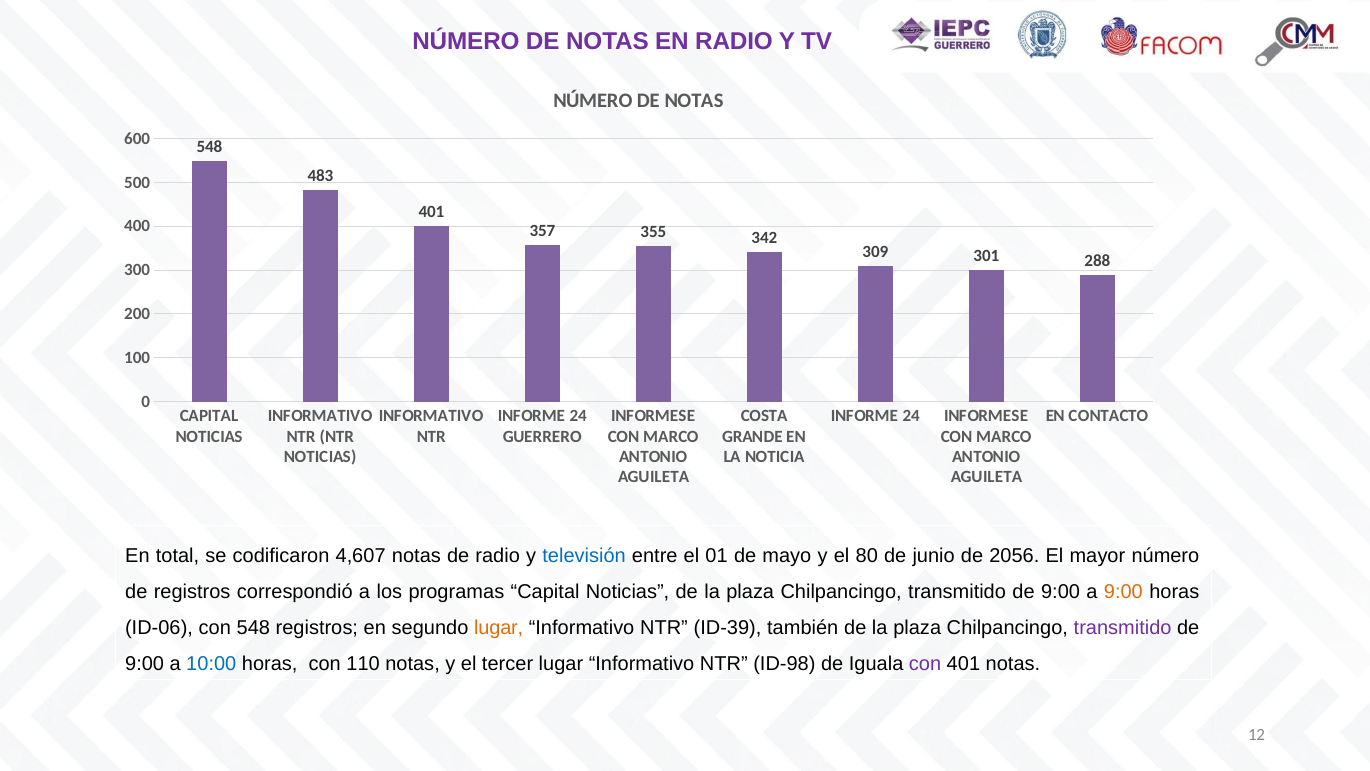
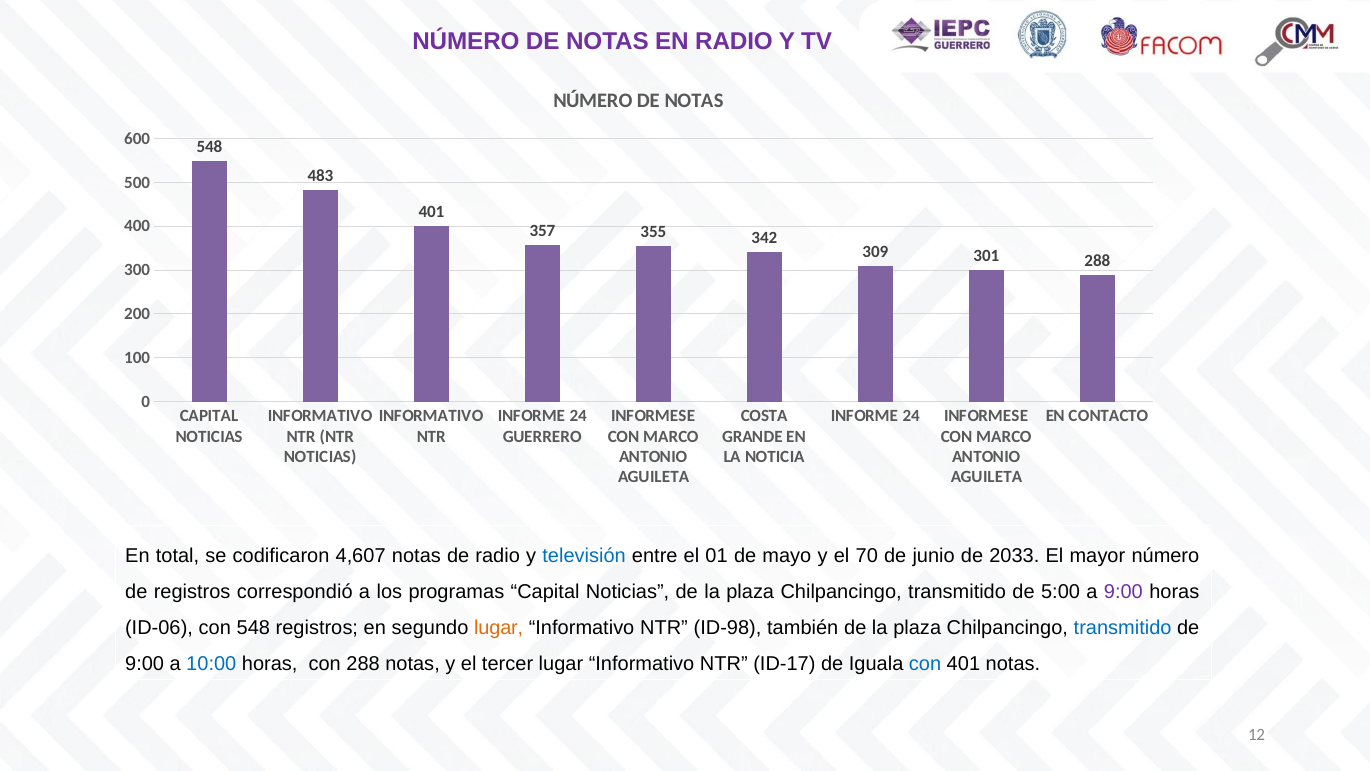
80: 80 -> 70 (867, 555)
2056: 2056 -> 2033 (1014, 555)
9:00: 9:00 -> 5:00 (1061, 591)
9:00 colour: orange -> purple (1123, 591)
ID-39: ID-39 -> ID-98 (728, 627)
transmitido colour: purple -> blue (1123, 627)
con 110: 110 -> 288 (363, 663)
ID-98: ID-98 -> ID-17 (784, 663)
con colour: purple -> blue (925, 663)
